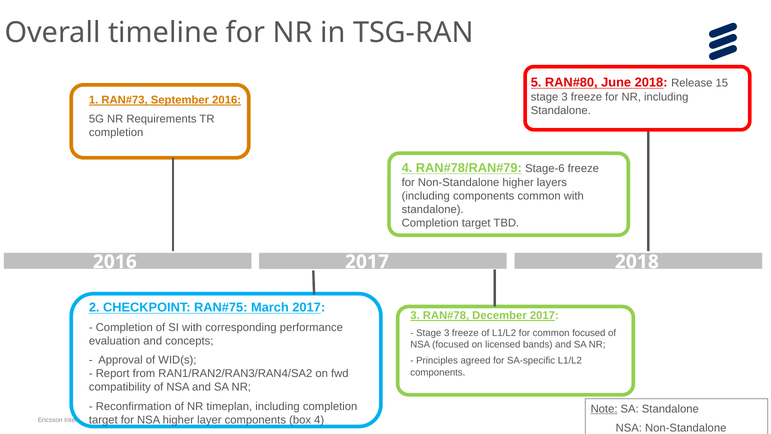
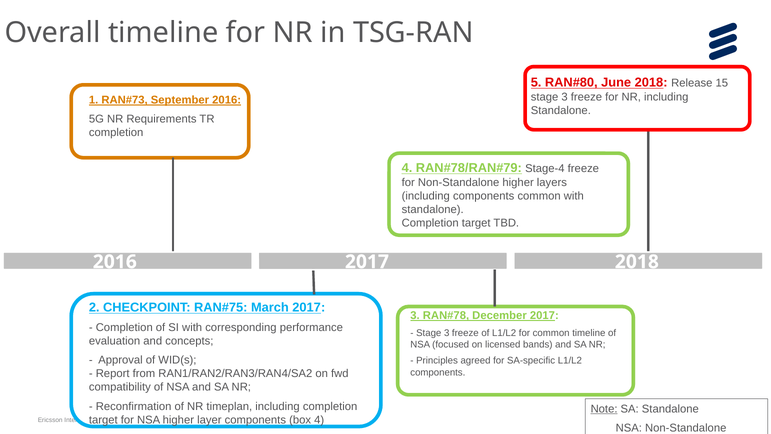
Stage-6: Stage-6 -> Stage-4 (545, 169)
common focused: focused -> timeline (589, 333)
